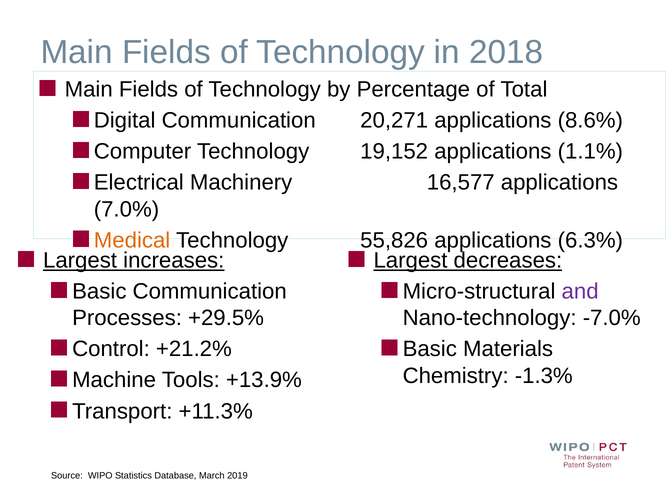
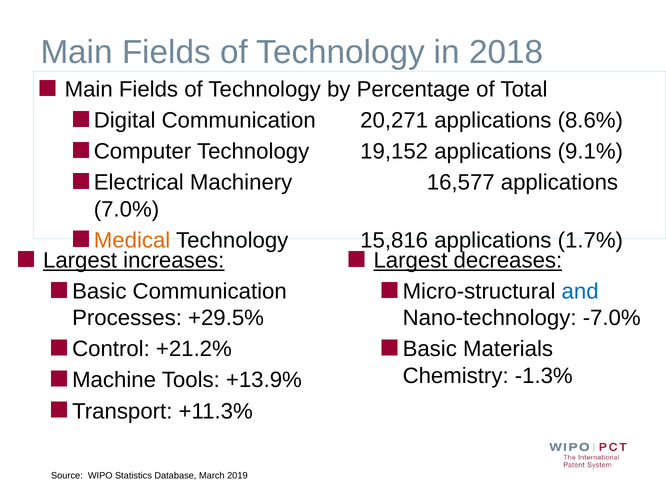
1.1%: 1.1% -> 9.1% (590, 152)
55,826: 55,826 -> 15,816 (394, 241)
6.3%: 6.3% -> 1.7% (590, 241)
and colour: purple -> blue (580, 292)
